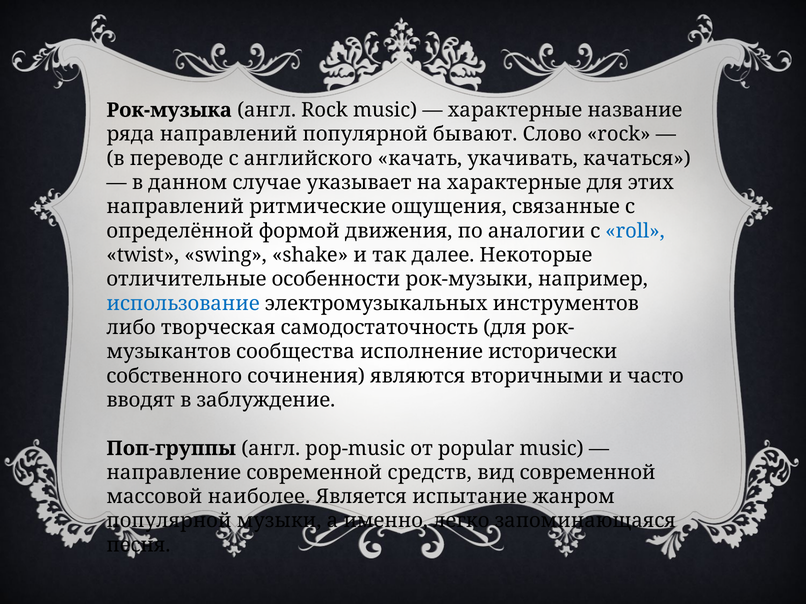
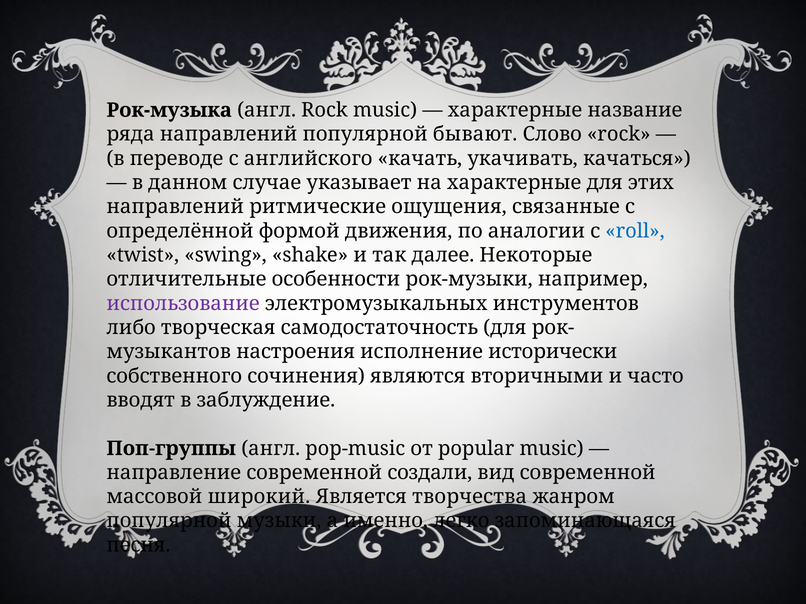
использование colour: blue -> purple (183, 304)
сообщества: сообщества -> настроения (296, 352)
средств: средств -> создали (430, 473)
наиболее: наиболее -> широкий (259, 497)
испытание: испытание -> творчества (470, 497)
